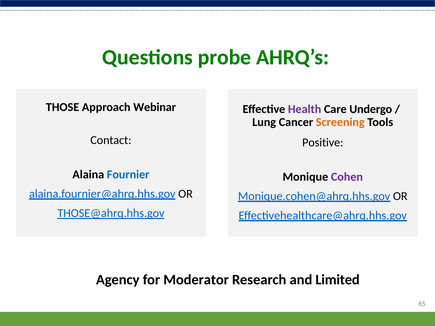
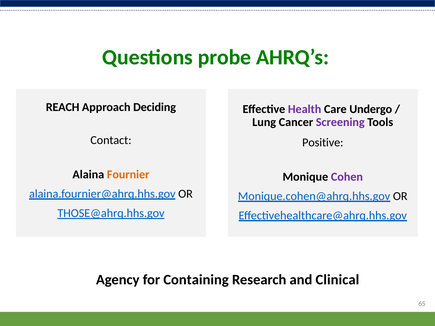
THOSE: THOSE -> REACH (63, 107)
Webinar: Webinar -> Deciding (155, 107)
Screening colour: orange -> purple (340, 122)
Fournier colour: blue -> orange (128, 175)
Moderator: Moderator -> Containing (196, 280)
Limited: Limited -> Clinical (337, 280)
